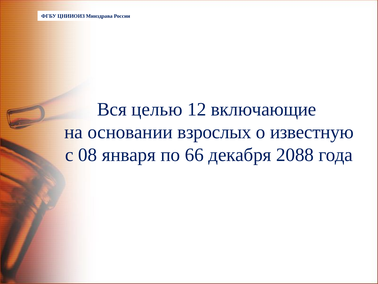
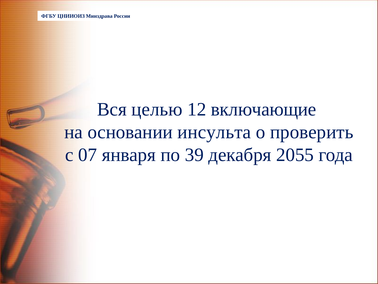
взрослых: взрослых -> инсульта (214, 132)
известную: известную -> проверить (312, 132)
08: 08 -> 07 (88, 154)
66: 66 -> 39 (194, 154)
2088: 2088 -> 2055 (295, 154)
